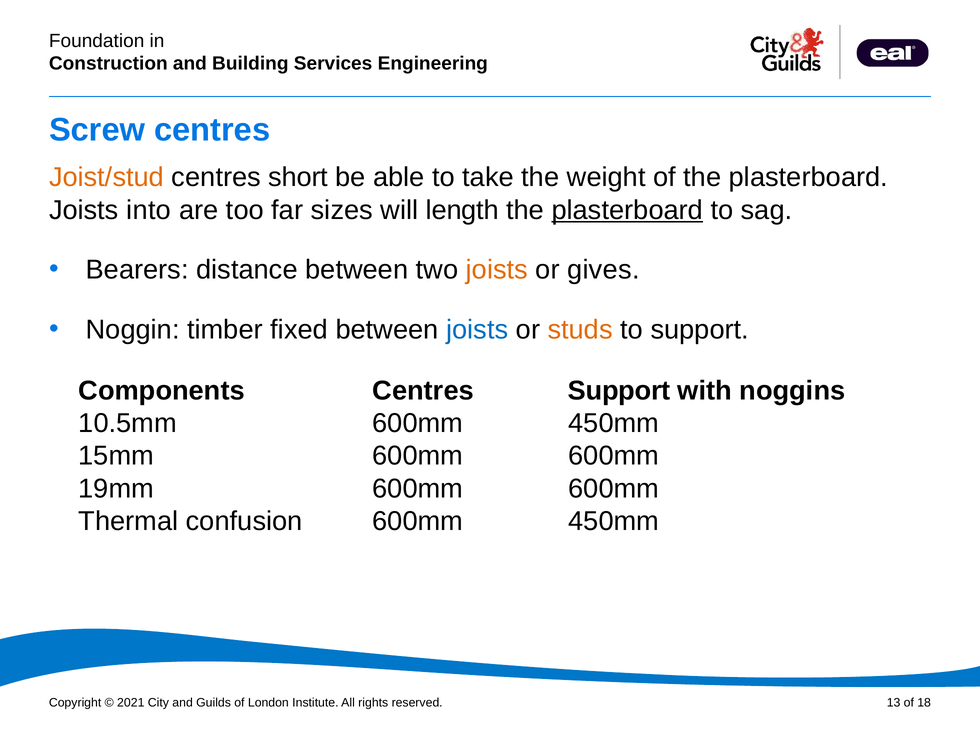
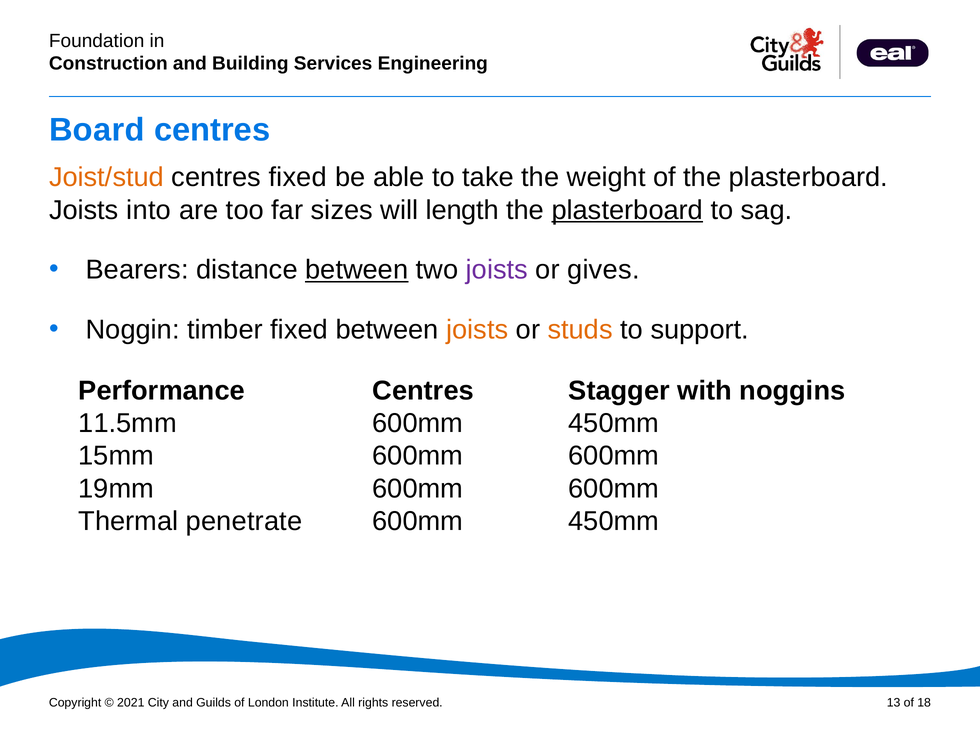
Screw: Screw -> Board (97, 130)
centres short: short -> ﬁxed (298, 177)
between underline: none -> present (357, 270)
joists colour: orange -> purple (497, 270)
joists colour: blue -> orange (477, 330)
Components: Components -> Performance (162, 391)
Centres Support: Support -> Stagger (619, 391)
10.5mm: 10.5mm -> 11.5mm (128, 423)
confusion: confusion -> penetrate (244, 521)
